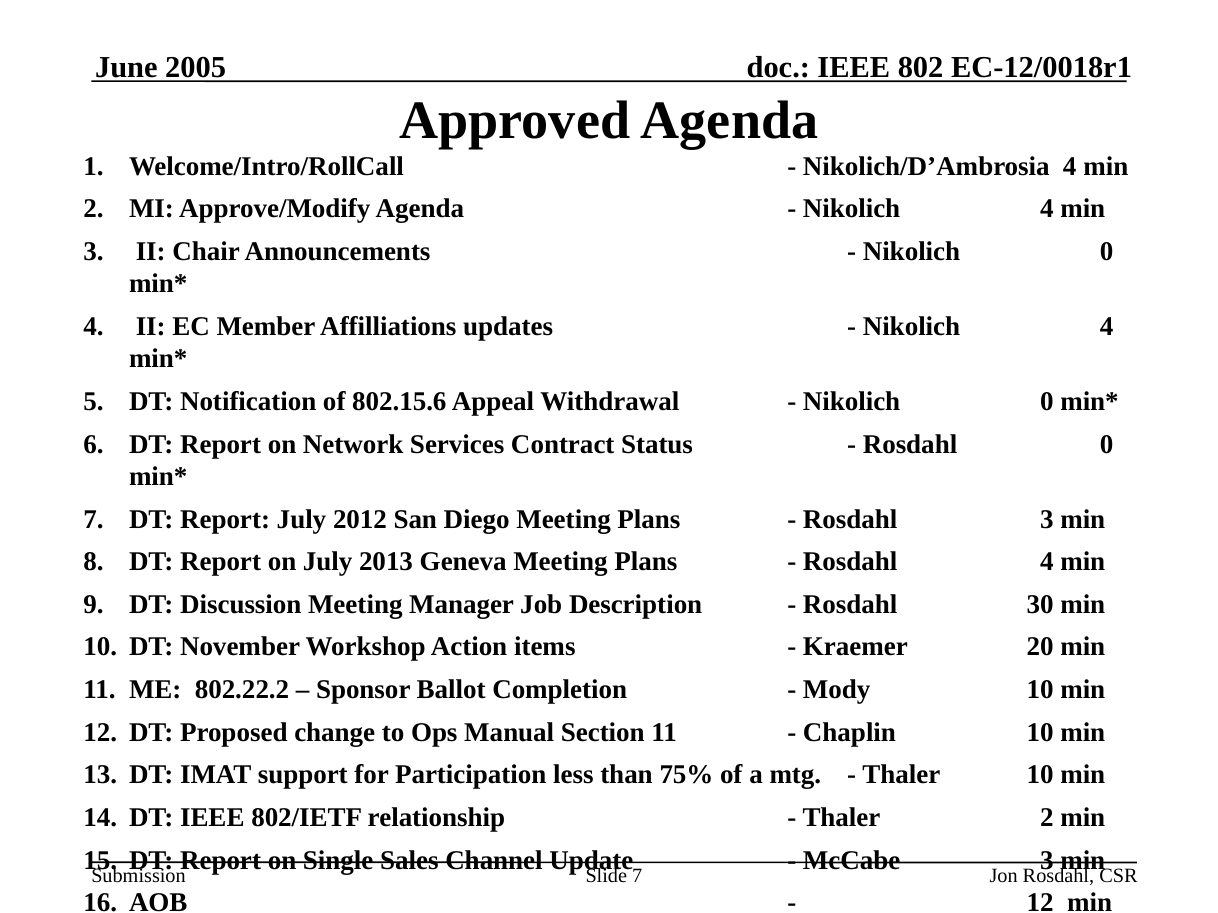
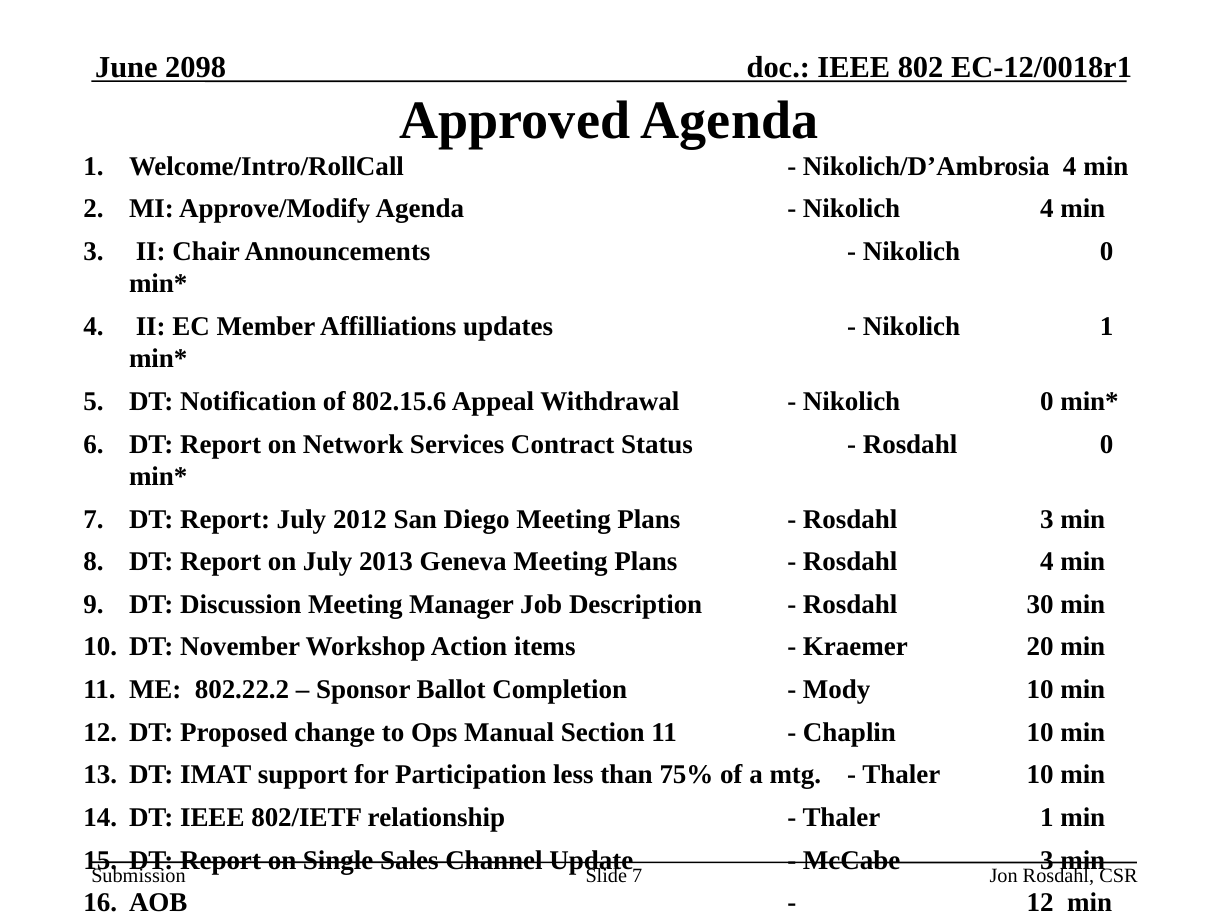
2005: 2005 -> 2098 (196, 68)
4: 4 -> 1 (1107, 327)
Thaler 2: 2 -> 1 (1047, 818)
